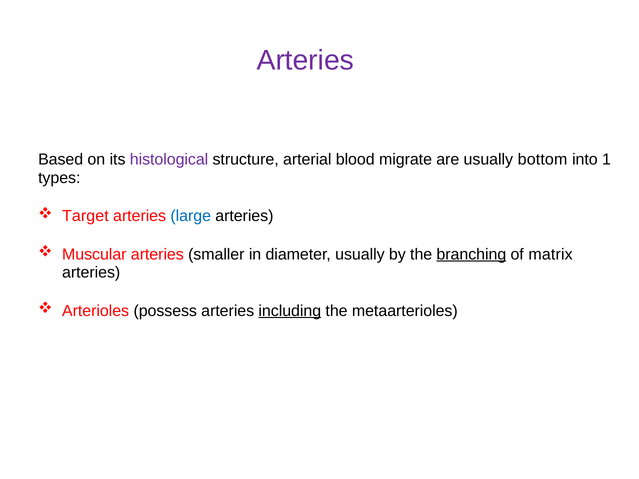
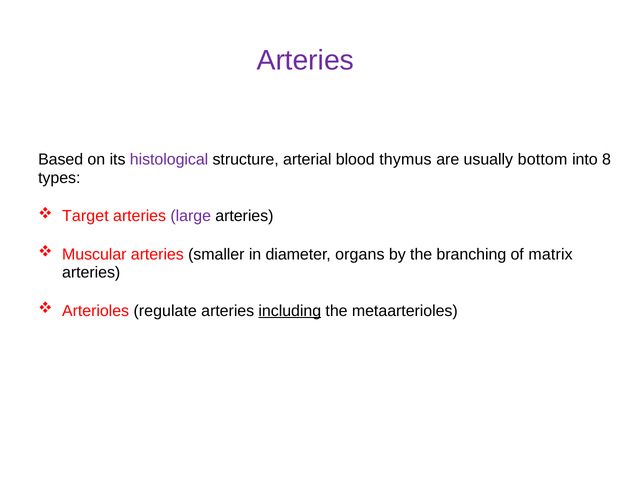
migrate: migrate -> thymus (405, 160)
1: 1 -> 8 (607, 160)
large colour: blue -> purple (191, 216)
diameter usually: usually -> organs (360, 254)
branching underline: present -> none (471, 254)
possess: possess -> regulate (165, 311)
